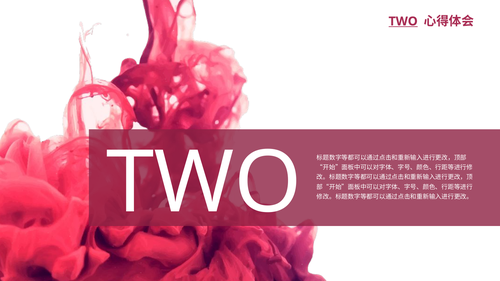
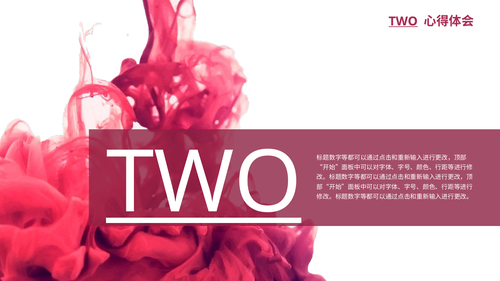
TWO underline: none -> present (204, 183)
